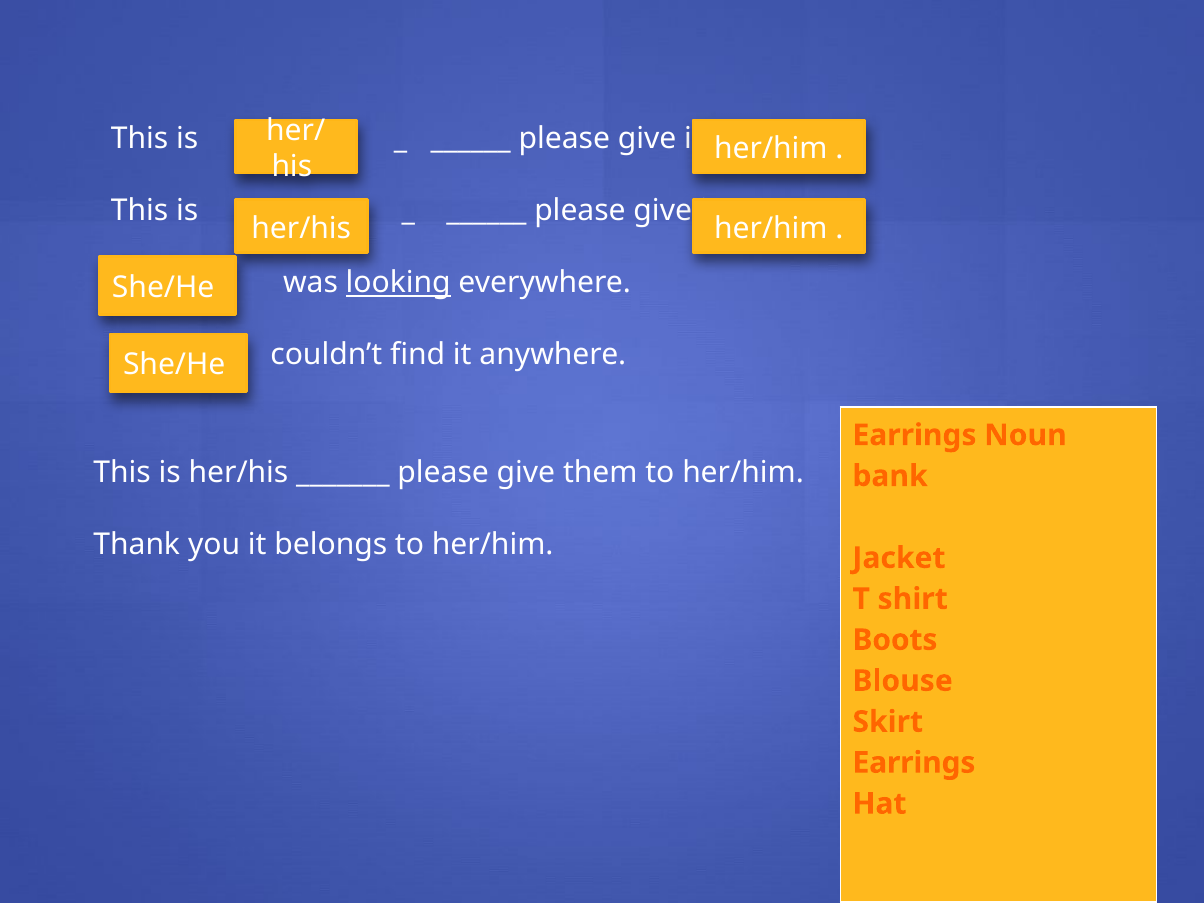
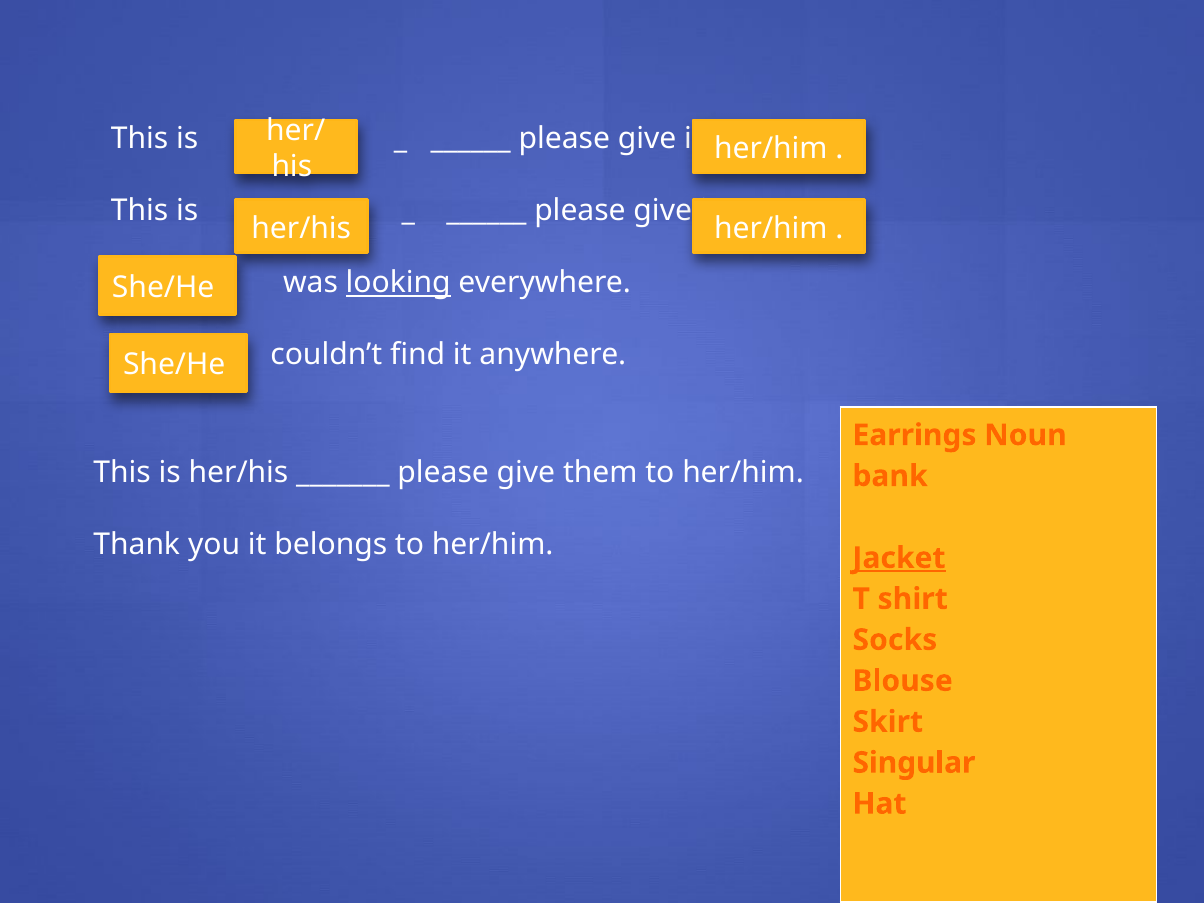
Jacket underline: none -> present (899, 558)
Boots: Boots -> Socks (895, 640)
Earrings: Earrings -> Singular (914, 763)
